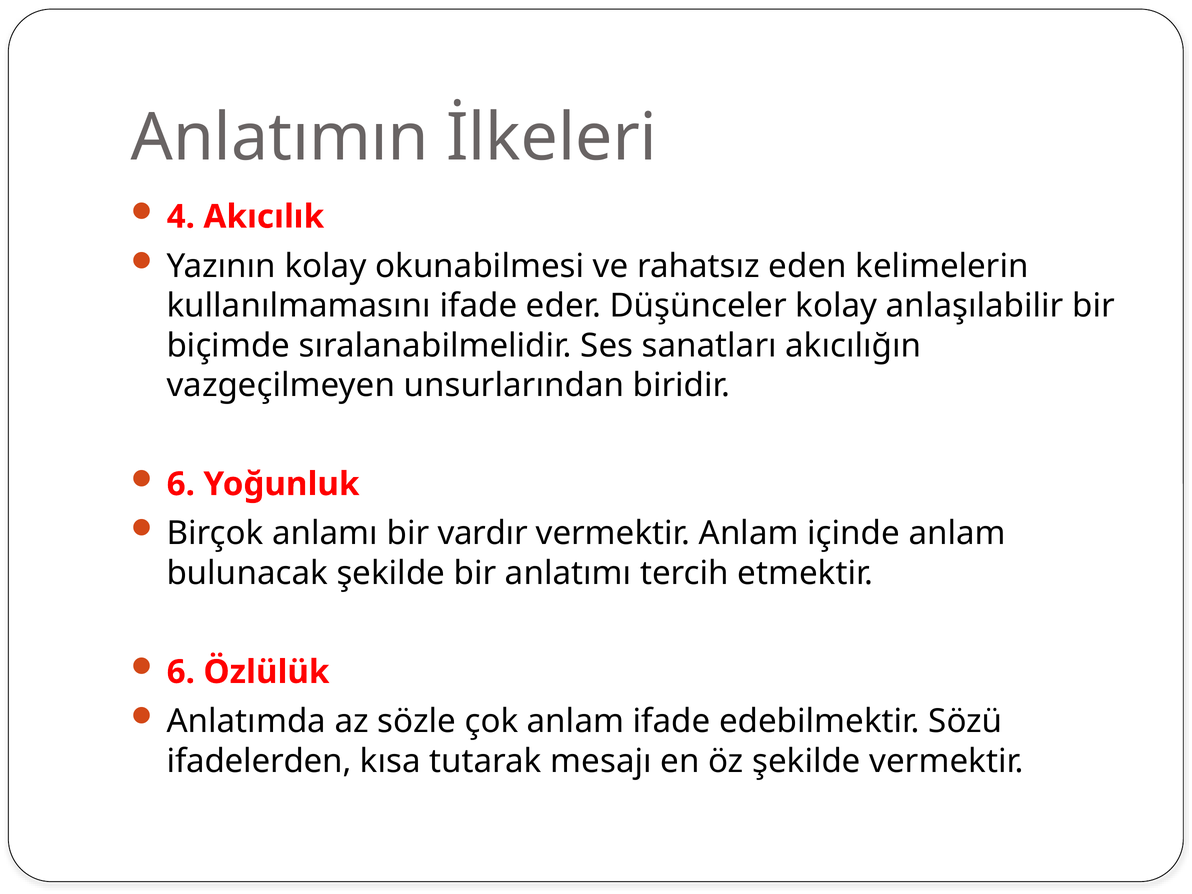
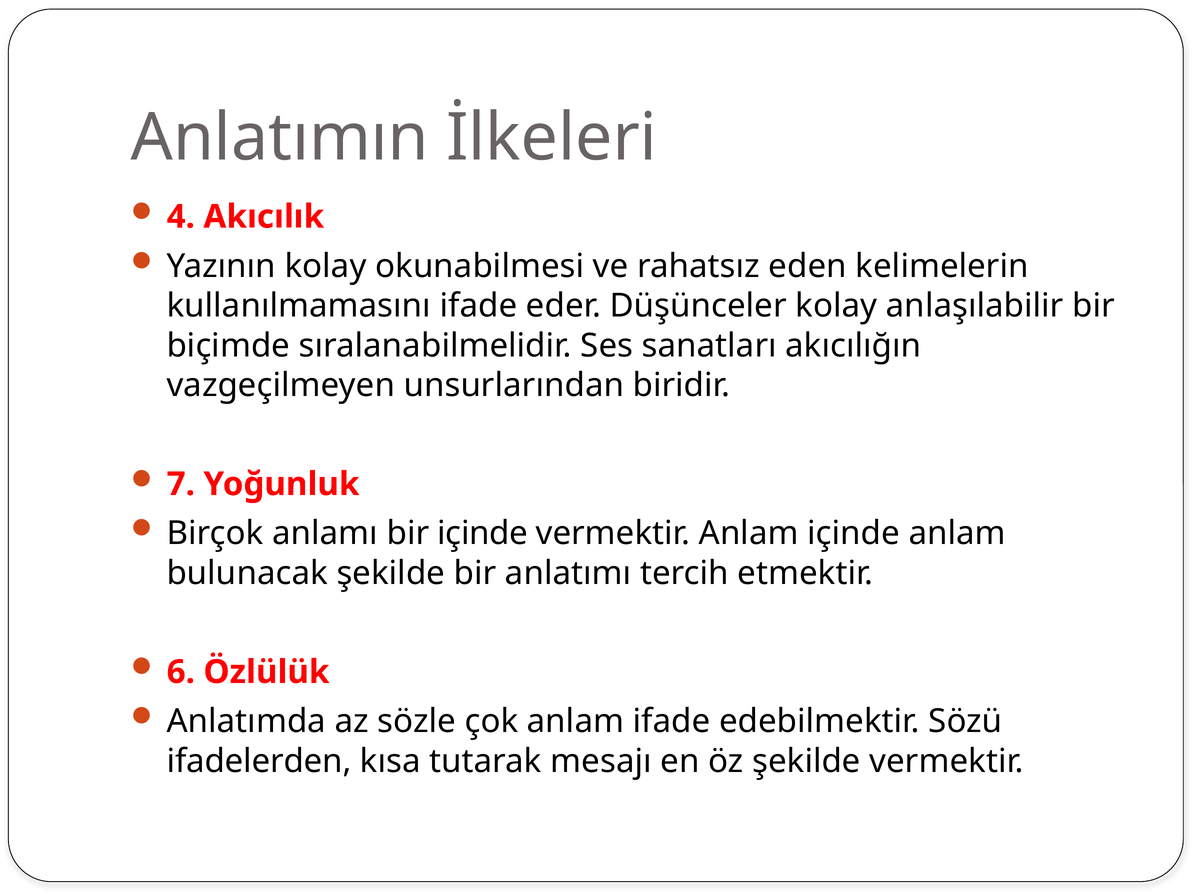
6: 6 -> 7 (181, 484)
bir vardır: vardır -> içinde (483, 534)
